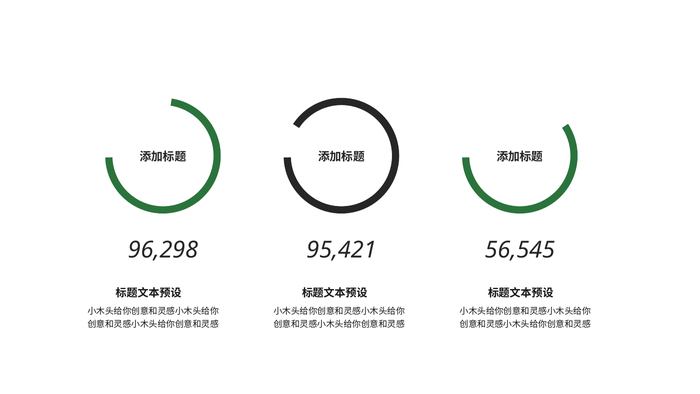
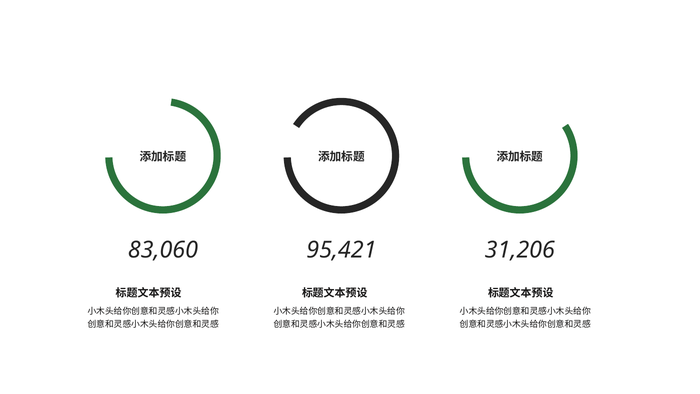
96,298: 96,298 -> 83,060 (163, 250)
56,545: 56,545 -> 31,206 (520, 250)
